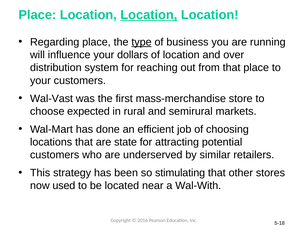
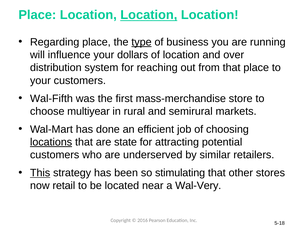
Wal-Vast: Wal-Vast -> Wal-Fifth (51, 98)
expected: expected -> multiyear (88, 111)
locations underline: none -> present (51, 142)
This underline: none -> present (40, 173)
used: used -> retail (64, 186)
Wal-With: Wal-With -> Wal-Very (198, 186)
